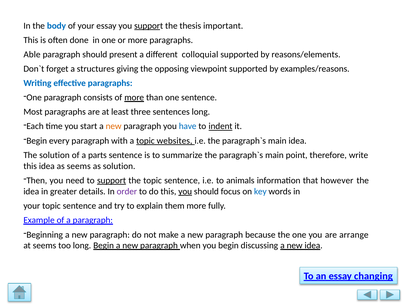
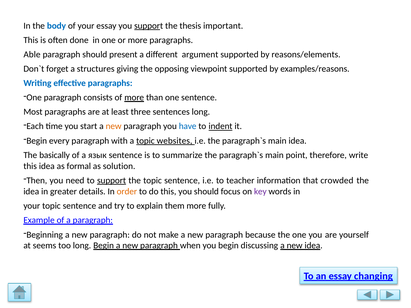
colloquial: colloquial -> argument (200, 54)
The solution: solution -> basically (55, 155)
parts: parts -> язык (97, 155)
as seems: seems -> formal (79, 166)
animals: animals -> teacher (240, 181)
however: however -> crowded (337, 181)
order colour: purple -> orange (127, 191)
you underline: present -> none (185, 191)
key colour: blue -> purple (260, 191)
arrange: arrange -> yourself (354, 235)
